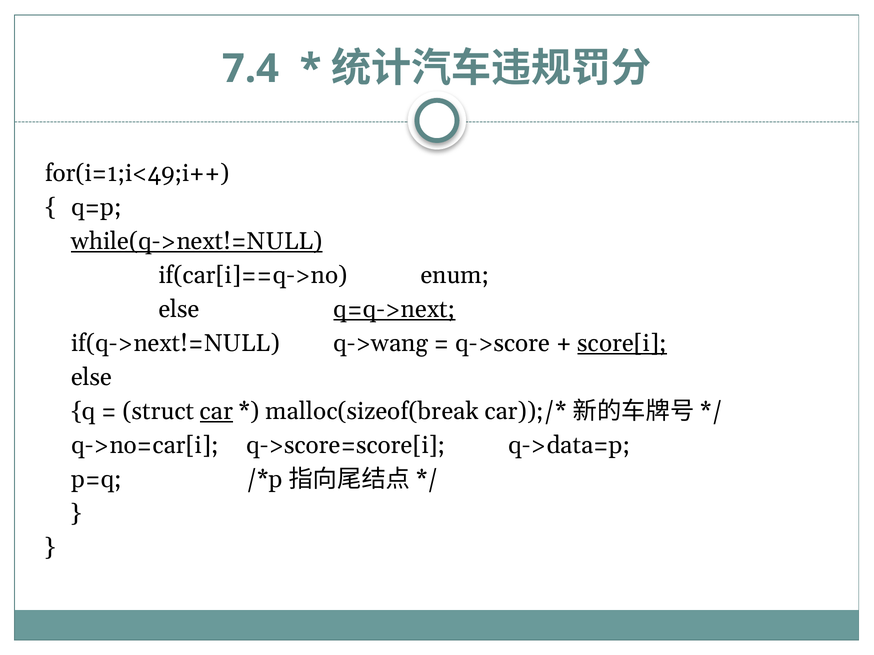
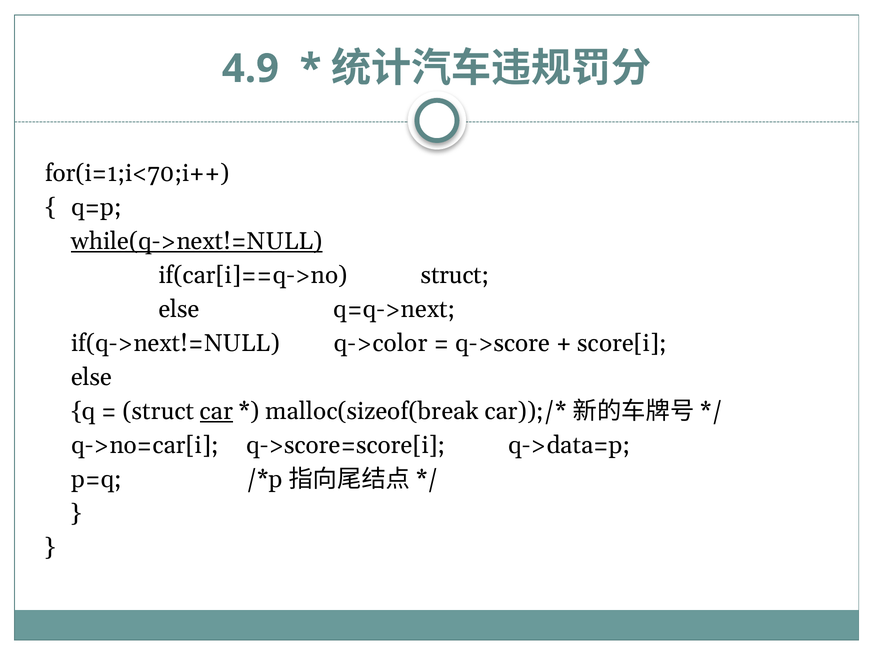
7.4: 7.4 -> 4.9 (250, 69)
for(i=1;i<49;i++: for(i=1;i<49;i++ -> for(i=1;i<70;i++ (137, 174)
if(car[i]==q->no enum: enum -> struct (455, 276)
q=q->next underline: present -> none (394, 310)
q->wang: q->wang -> q->color (381, 344)
score[i underline: present -> none (622, 344)
